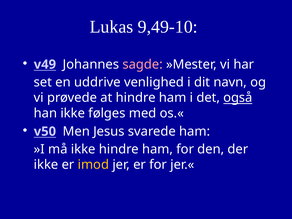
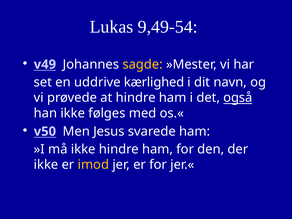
9,49-10: 9,49-10 -> 9,49-54 (168, 27)
sagde colour: pink -> yellow (143, 64)
venlighed: venlighed -> kærlighed (154, 82)
